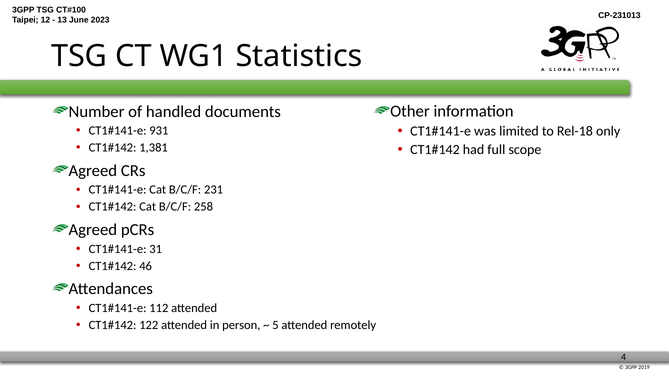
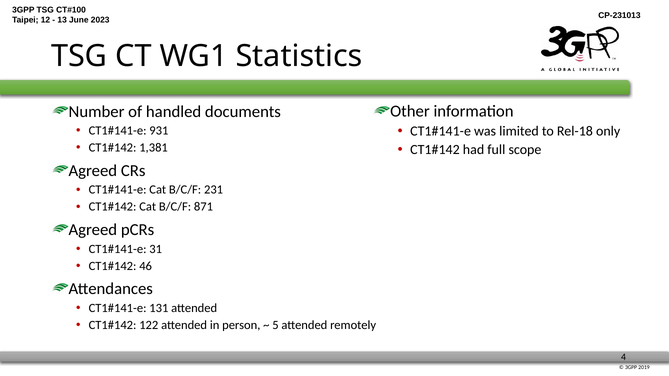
258: 258 -> 871 (203, 207)
112: 112 -> 131 (159, 308)
